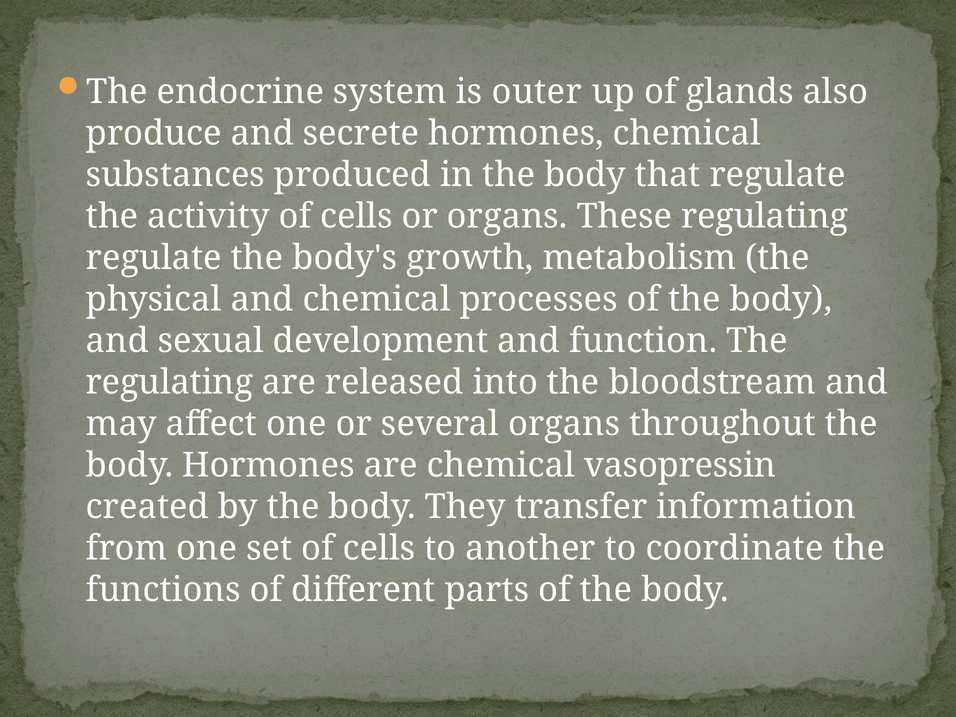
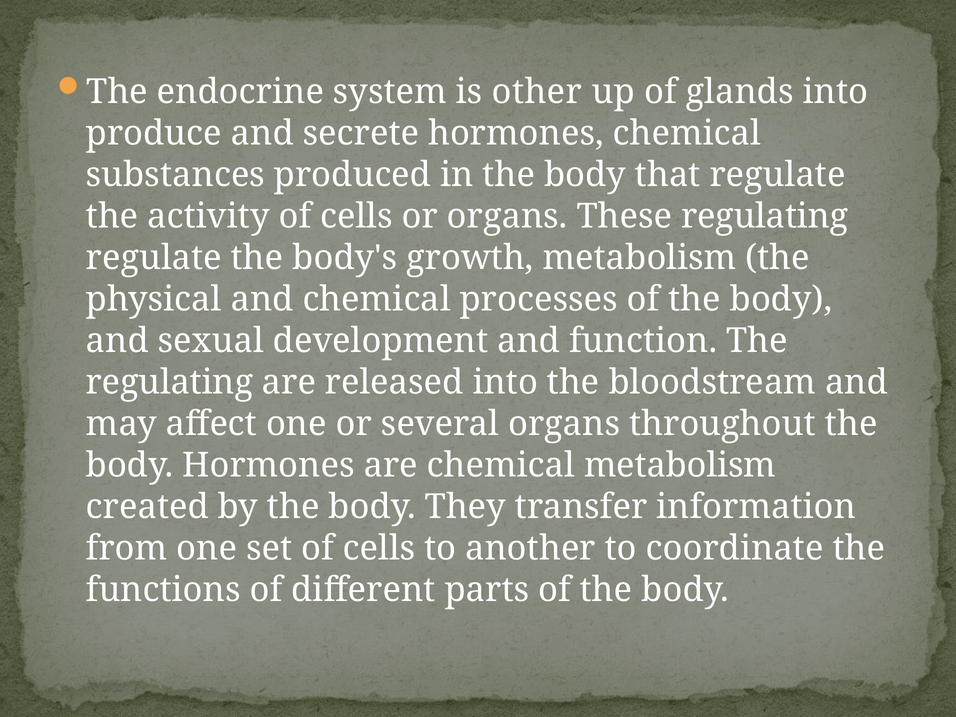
outer: outer -> other (537, 92)
glands also: also -> into (835, 92)
chemical vasopressin: vasopressin -> metabolism (680, 465)
